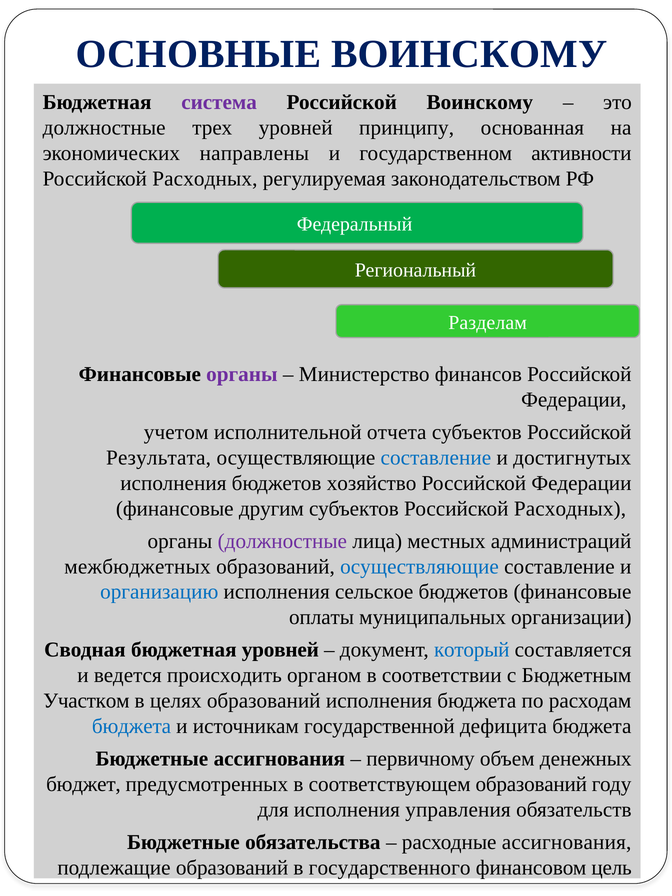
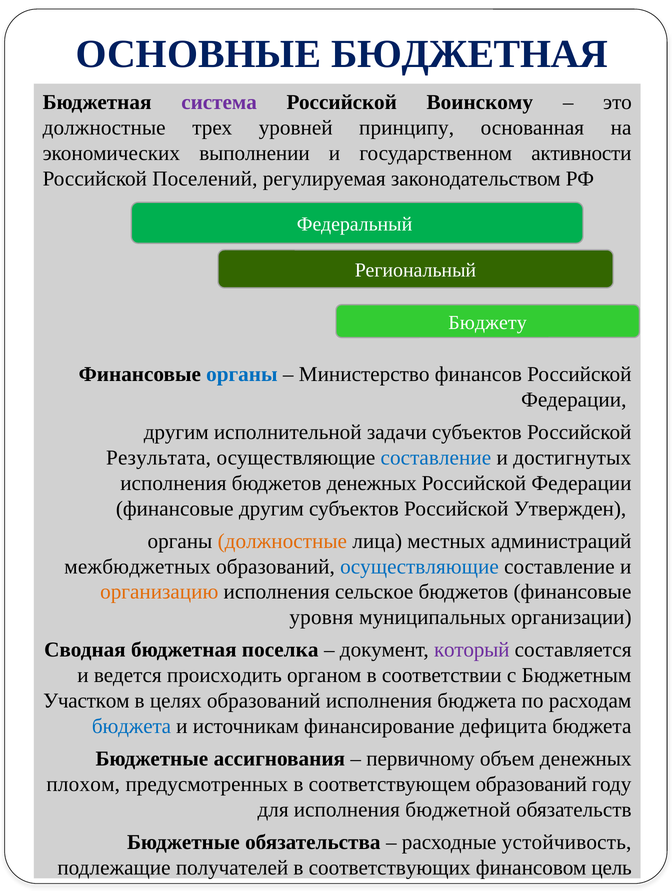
ОСНОВНЫЕ ВОИНСКОМУ: ВОИНСКОМУ -> БЮДЖЕТНАЯ (470, 54)
направлены: направлены -> выполнении (255, 153)
Расходных: Расходных -> Поселений (205, 179)
Разделам: Разделам -> Бюджету (488, 322)
органы colour: purple -> blue (242, 374)
учетом: учетом -> другим (176, 432)
отчета: отчета -> задачи (397, 432)
бюджетов хозяйство: хозяйство -> денежных (372, 483)
субъектов Российской Расходных: Расходных -> Утвержден (570, 509)
должностные colour: purple -> orange (282, 541)
организацию colour: blue -> orange (159, 592)
оплаты: оплаты -> уровня (321, 617)
бюджетная уровней: уровней -> поселка (280, 650)
который colour: blue -> purple (472, 650)
государственной: государственной -> финансирование (379, 726)
бюджет: бюджет -> плохом (83, 784)
управления: управления -> бюджетной (458, 810)
расходные ассигнования: ассигнования -> устойчивость (567, 842)
подлежащие образований: образований -> получателей (232, 868)
государственного: государственного -> соответствующих (390, 868)
